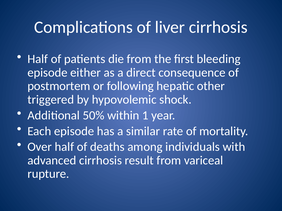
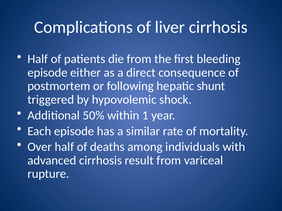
other: other -> shunt (211, 86)
